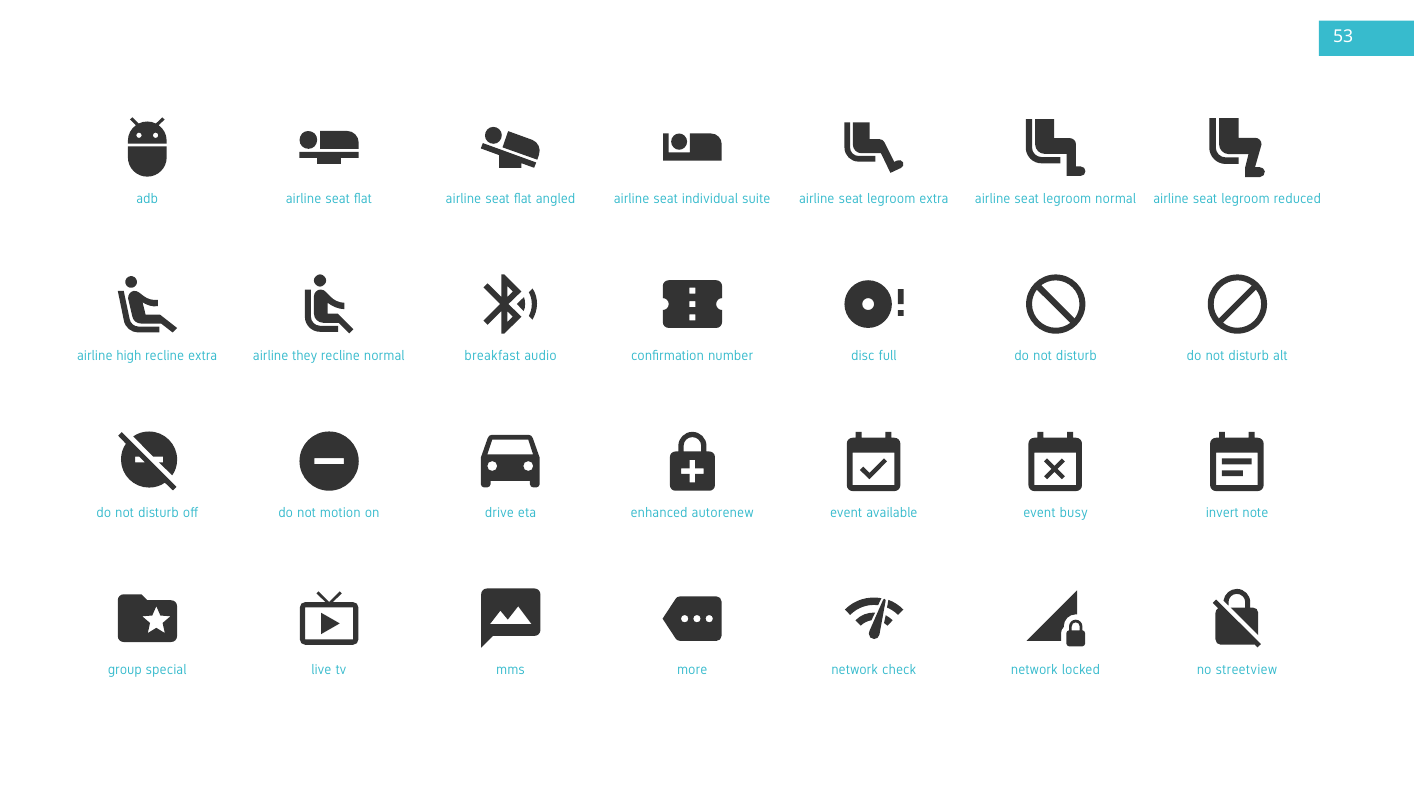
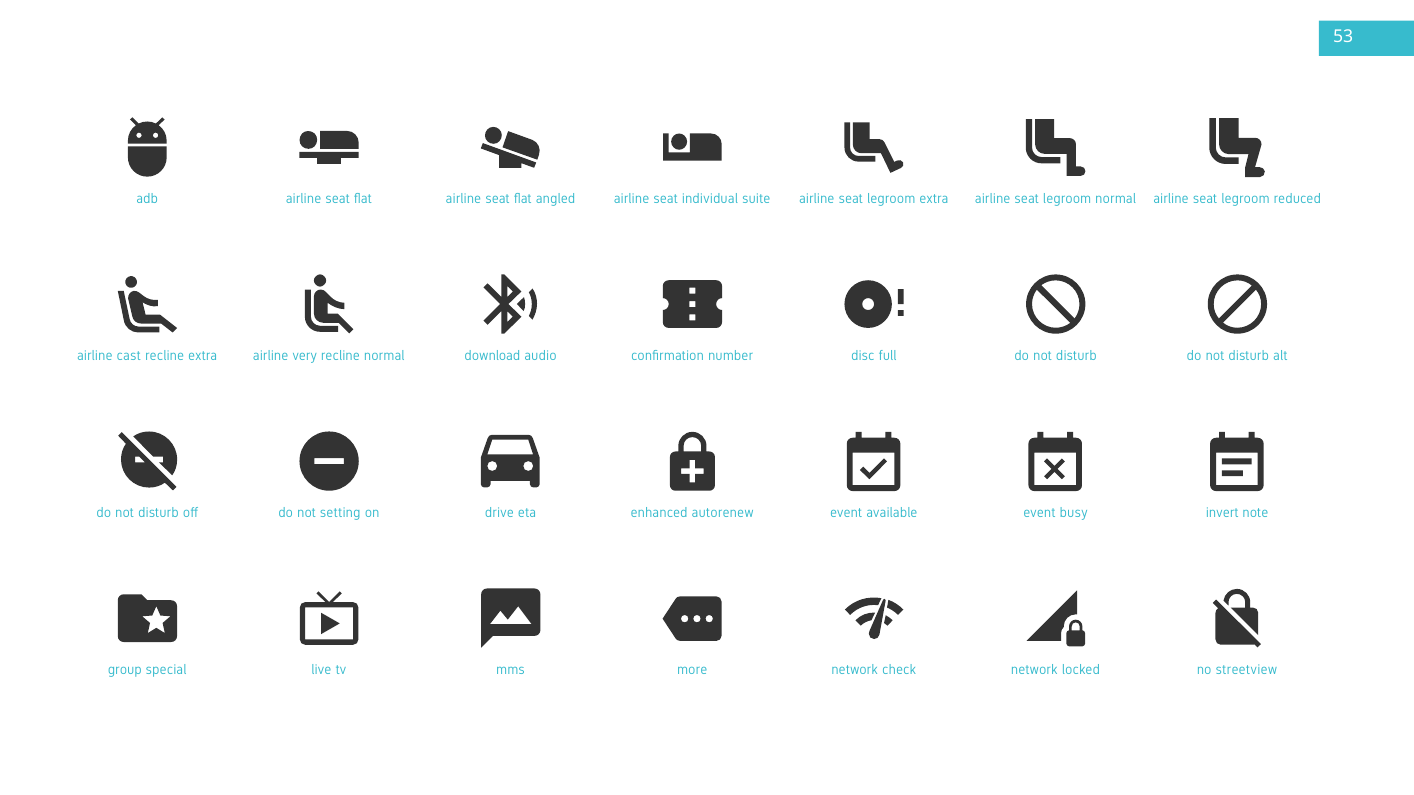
high: high -> cast (129, 356)
they: they -> very (305, 356)
breakfast: breakfast -> download (492, 356)
motion: motion -> setting (340, 513)
